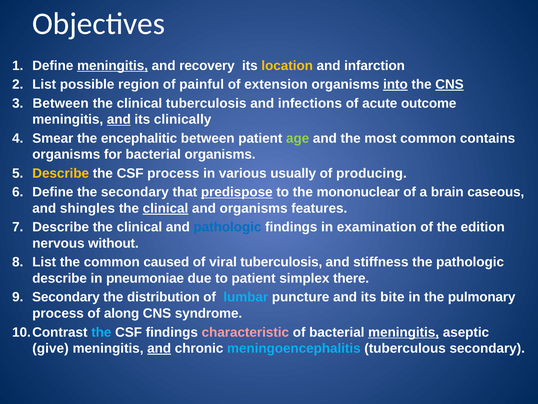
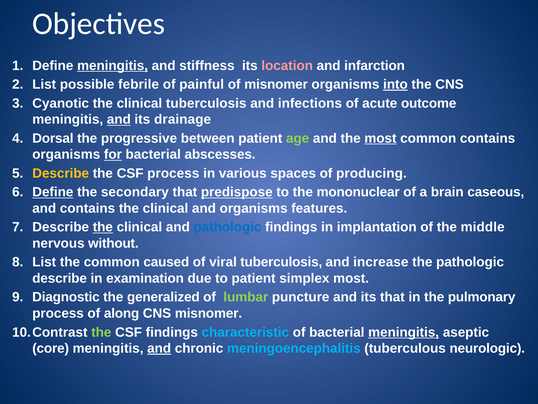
recovery: recovery -> stiffness (207, 66)
location colour: yellow -> pink (287, 66)
region: region -> febrile (139, 84)
of extension: extension -> misnomer (276, 84)
CNS underline: present -> none (450, 84)
Between: Between -> Cyanotic (61, 103)
clinically: clinically -> drainage (183, 119)
Smear: Smear -> Dorsal (53, 138)
encephalitic: encephalitic -> progressive (139, 138)
most underline: none -> present (380, 138)
for underline: none -> present (113, 154)
bacterial organisms: organisms -> abscesses (220, 154)
usually: usually -> spaces (293, 173)
Define underline: none -> present (53, 192)
and shingles: shingles -> contains (88, 208)
clinical underline: present -> none (166, 208)
the underline: none -> present (103, 227)
examination: examination -> implantation (377, 227)
edition: edition -> middle (483, 227)
stiffness: stiffness -> increase (381, 262)
pneumoniae: pneumoniae -> examination (145, 278)
simplex there: there -> most (351, 278)
Secondary: Secondary -> Diagnostic (66, 297)
distribution: distribution -> generalized (163, 297)
lumbar colour: light blue -> light green (246, 297)
its bite: bite -> that (392, 297)
CNS syndrome: syndrome -> misnomer (209, 313)
the colour: light blue -> light green (101, 332)
characteristic colour: pink -> light blue (245, 332)
give: give -> core (51, 348)
tuberculous secondary: secondary -> neurologic (487, 348)
